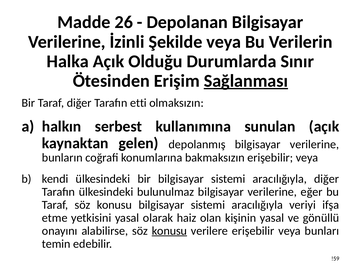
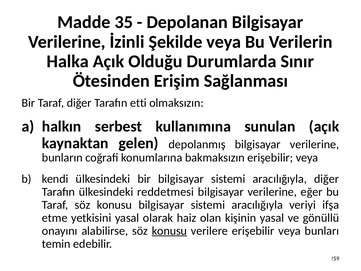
26: 26 -> 35 (124, 22)
Sağlanması underline: present -> none (246, 81)
bulunulmaz: bulunulmaz -> reddetmesi (166, 192)
